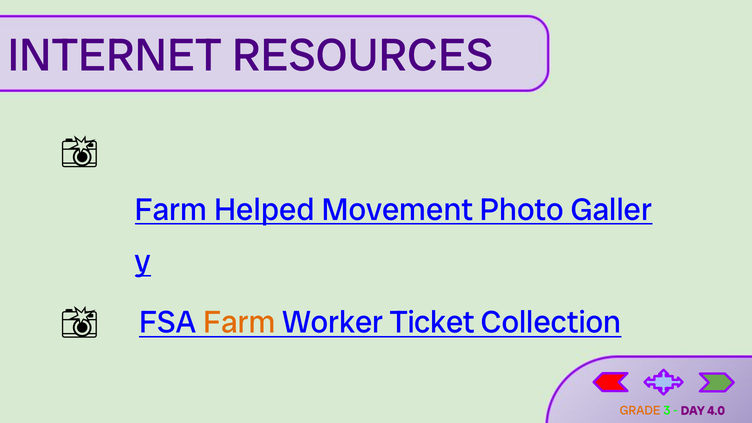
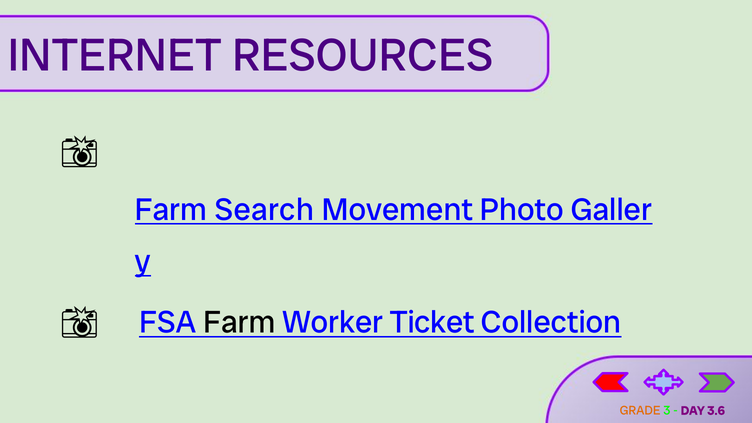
Helped: Helped -> Search (264, 210)
Farm colour: orange -> black (239, 323)
4.0: 4.0 -> 3.6 (716, 411)
